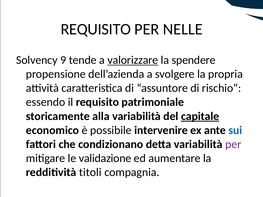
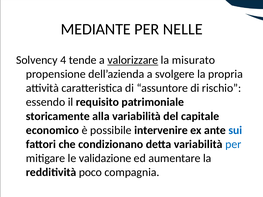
REQUISITO: REQUISITO -> MEDIANTE (96, 29)
9: 9 -> 4 (63, 60)
spendere: spendere -> misurato (194, 60)
capitale underline: present -> none (200, 116)
per colour: purple -> blue (233, 144)
titoli: titoli -> poco (90, 172)
